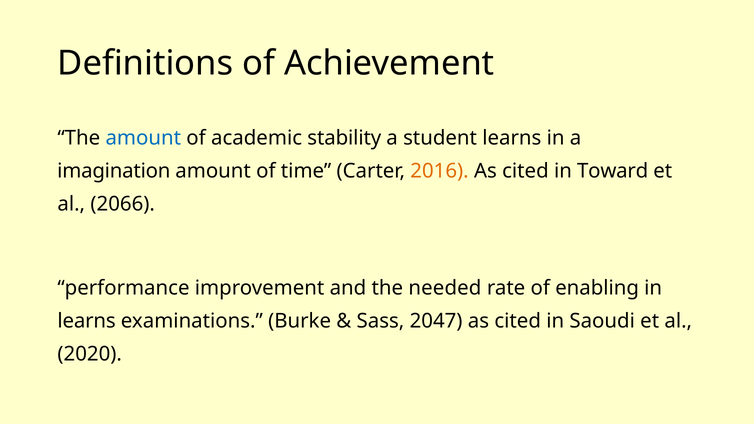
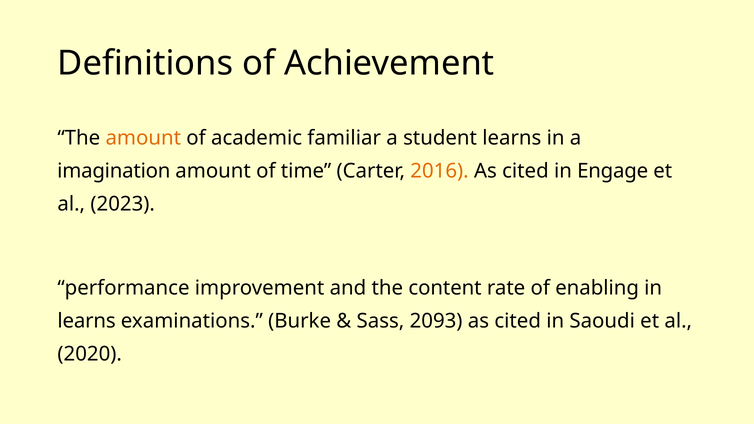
amount colour: blue -> orange (143, 138)
stability: stability -> familiar (344, 138)
Toward: Toward -> Engage (613, 171)
2066: 2066 -> 2023 (123, 204)
needed: needed -> content (445, 288)
2047: 2047 -> 2093 (436, 321)
